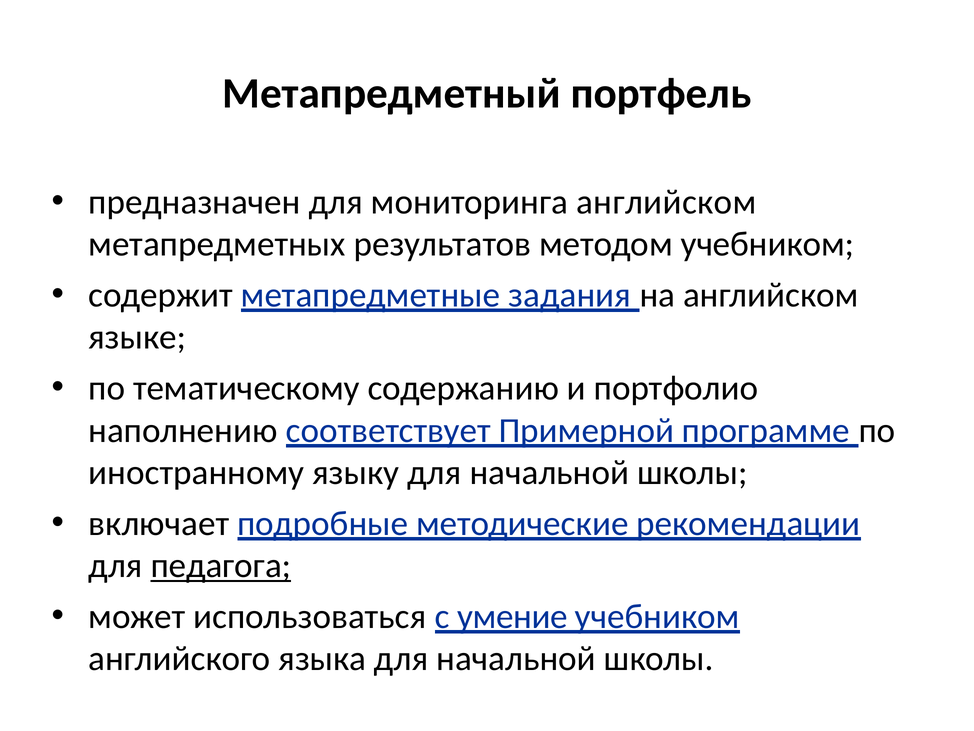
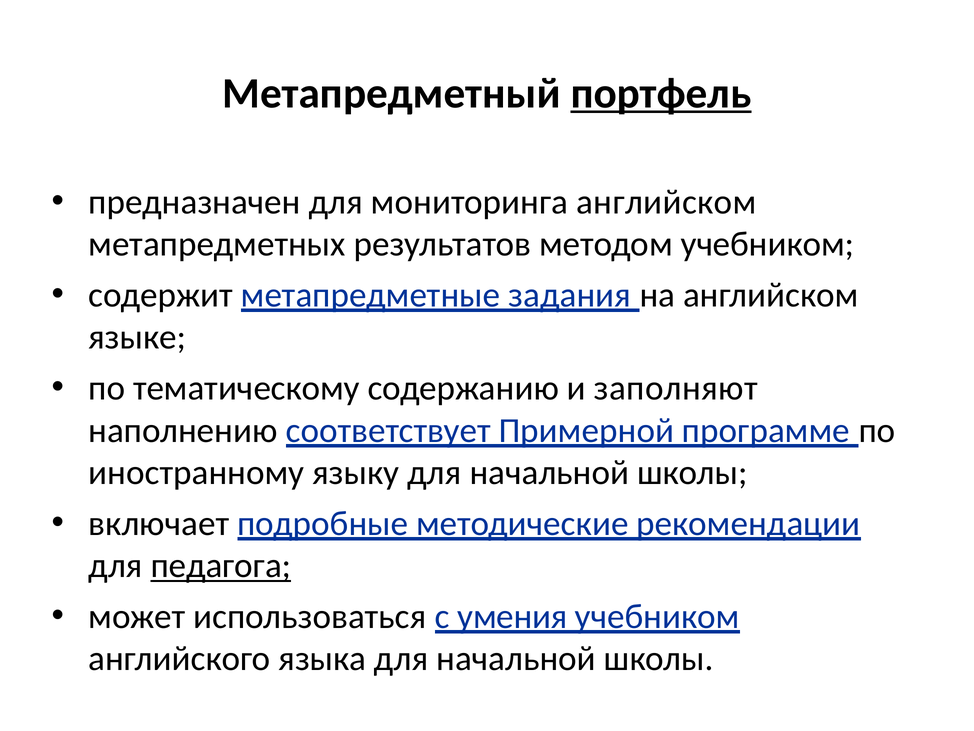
портфель underline: none -> present (661, 93)
портфолио: портфолио -> заполняют (676, 388)
умение: умение -> умения (512, 616)
